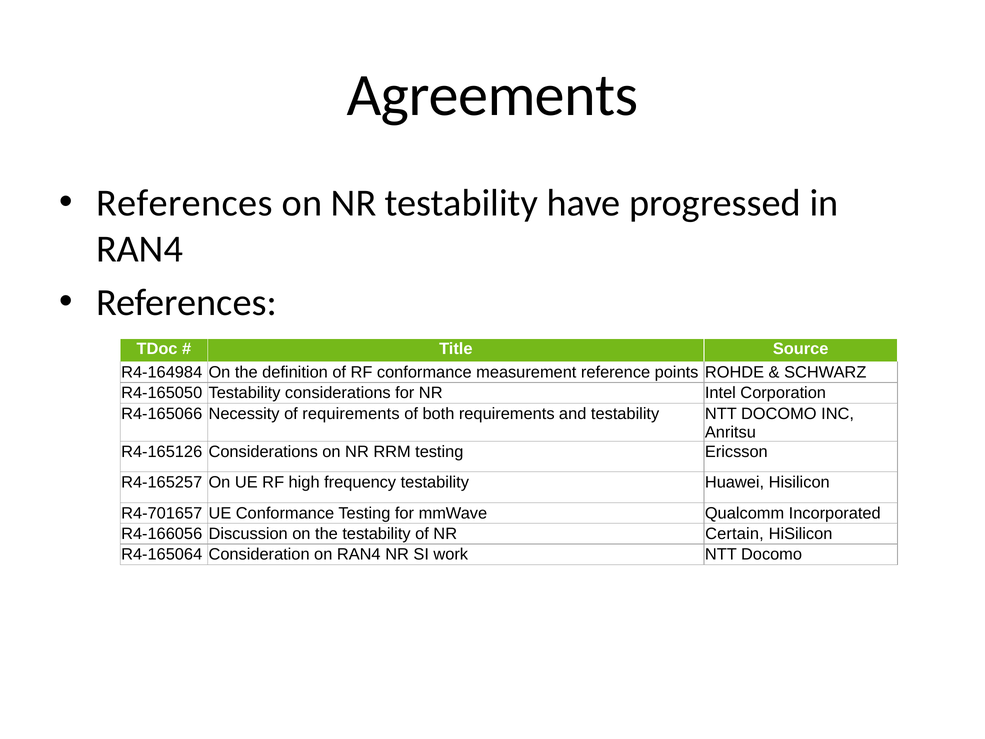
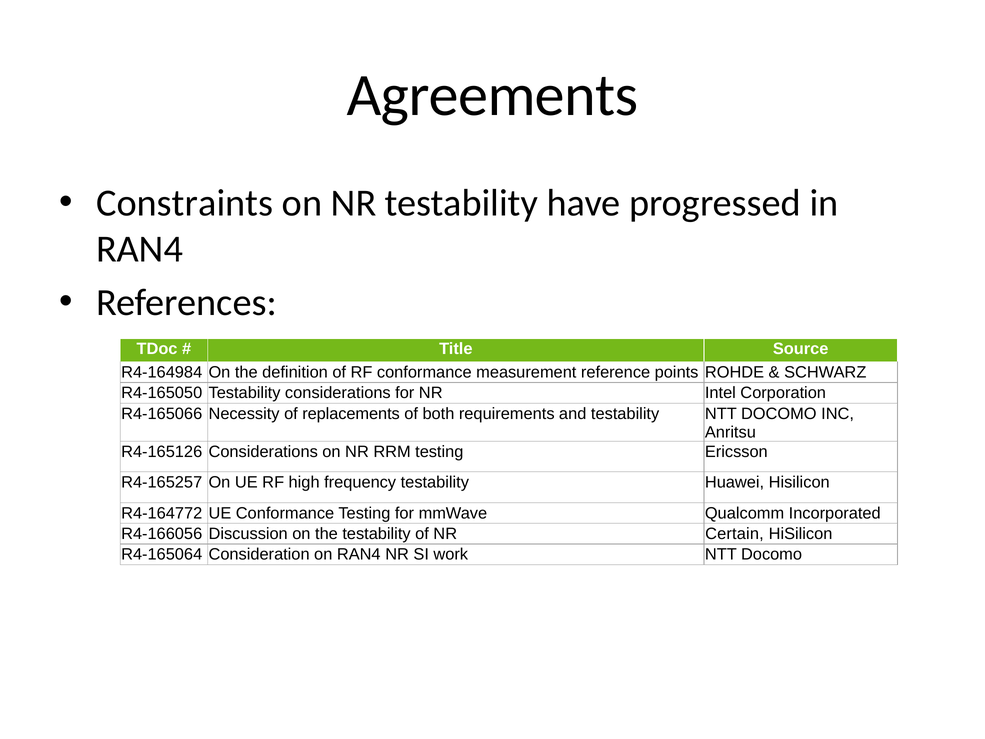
References: References -> Constraints (185, 203)
of requirements: requirements -> replacements (351, 414)
R4-701657: R4-701657 -> R4-164772 (162, 513)
